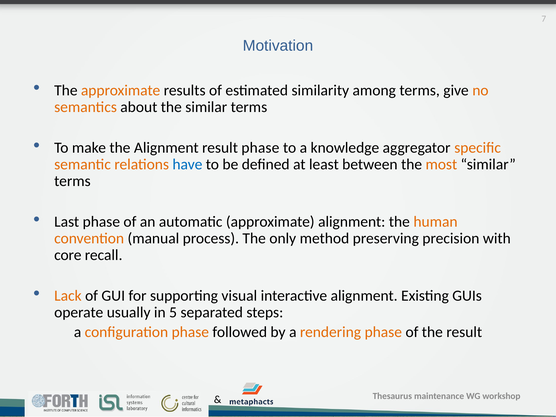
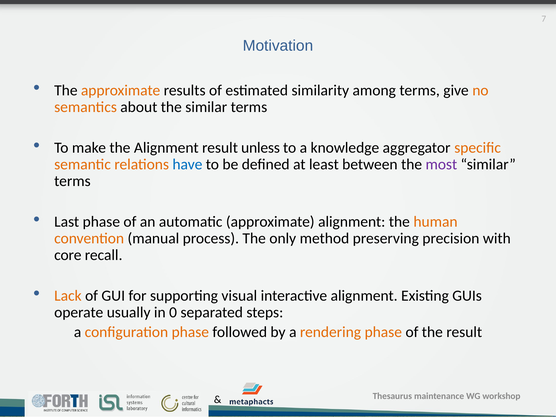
result phase: phase -> unless (261, 148)
most colour: orange -> purple (441, 164)
5: 5 -> 0 (173, 313)
